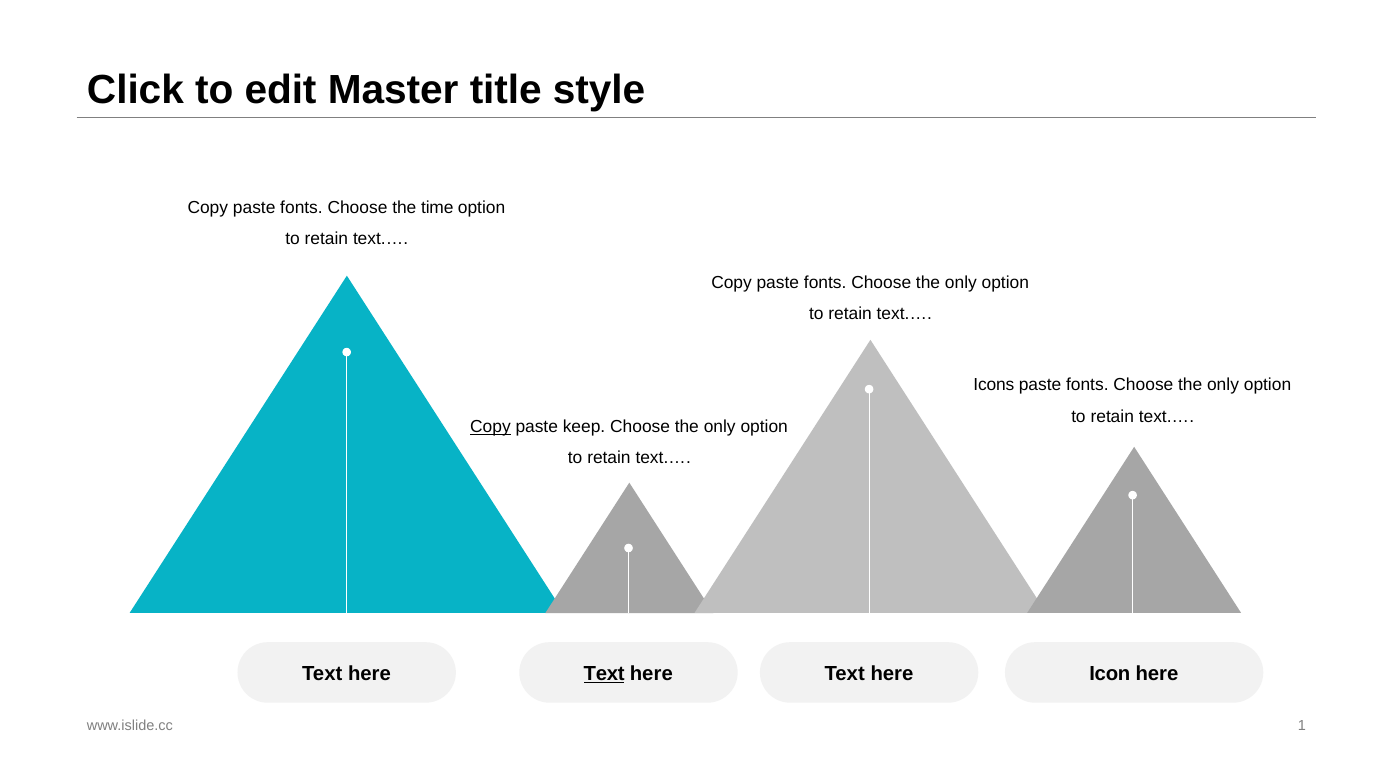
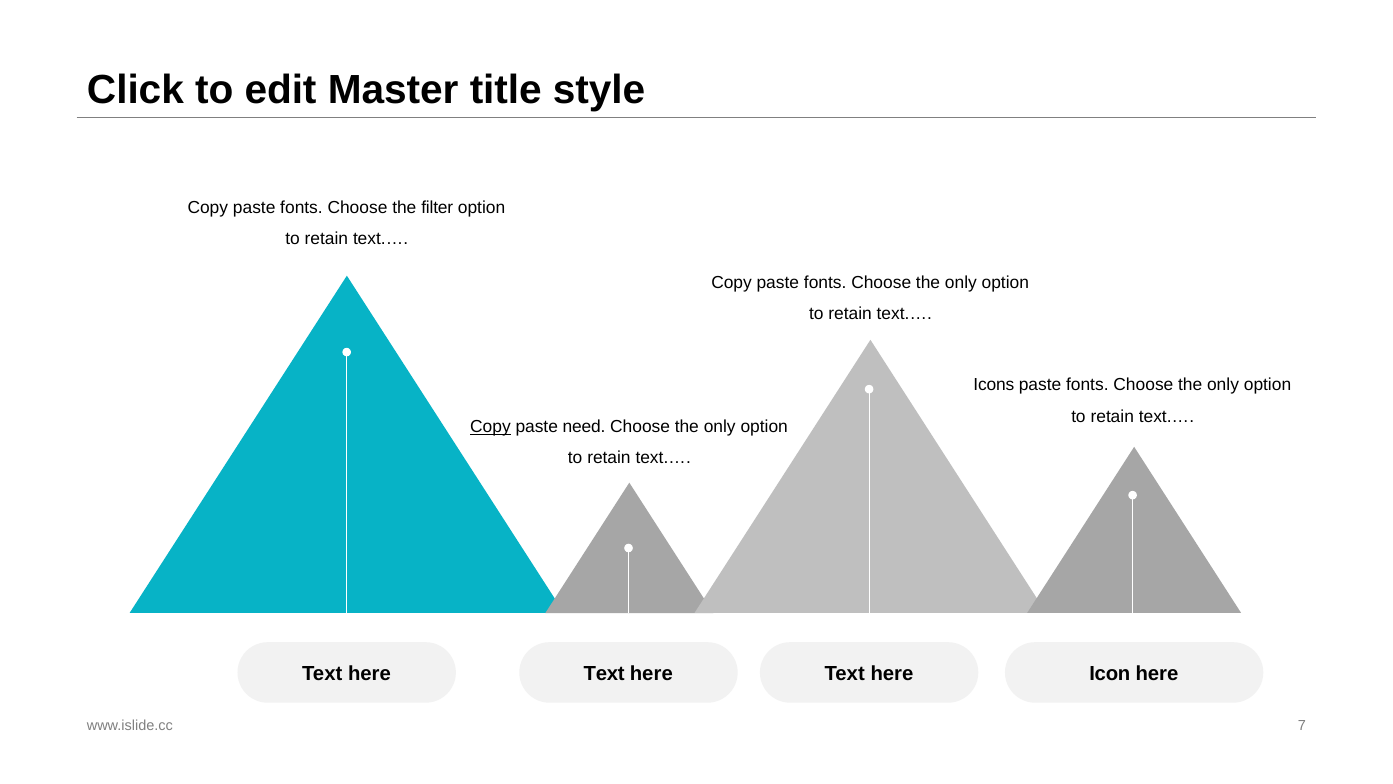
time: time -> filter (437, 208)
keep: keep -> need (584, 426)
Text underline: present -> none (604, 673)
1: 1 -> 7 (1302, 726)
